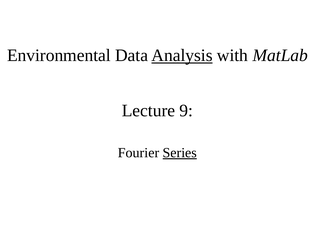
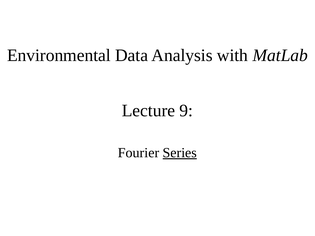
Analysis underline: present -> none (182, 56)
